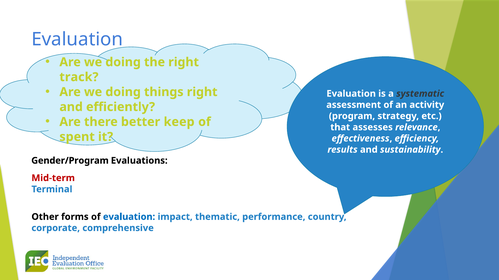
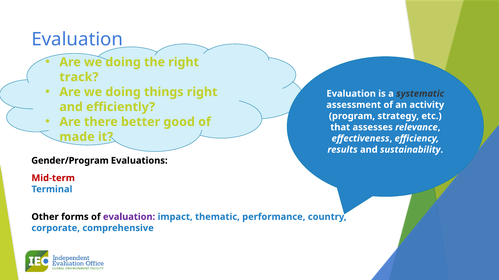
keep: keep -> good (179, 122)
spent: spent -> made (77, 137)
evaluation colour: blue -> purple (129, 217)
